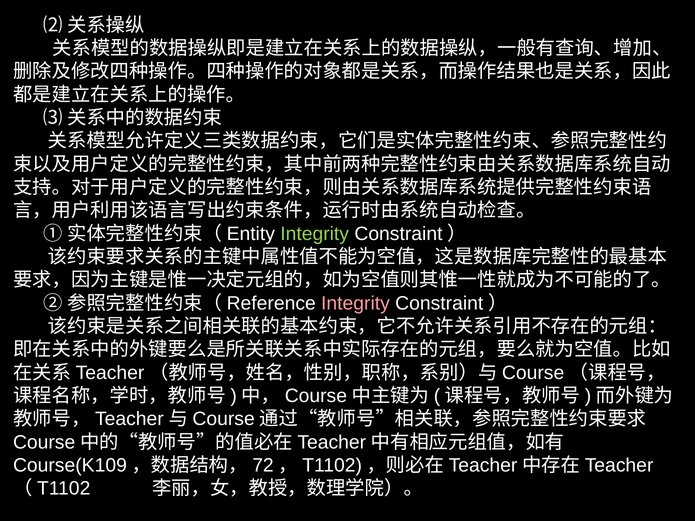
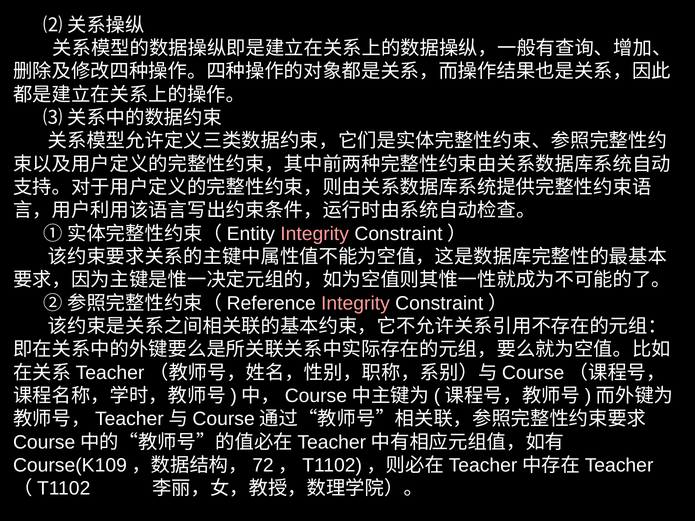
Integrity colour: light green -> pink (315, 234)
